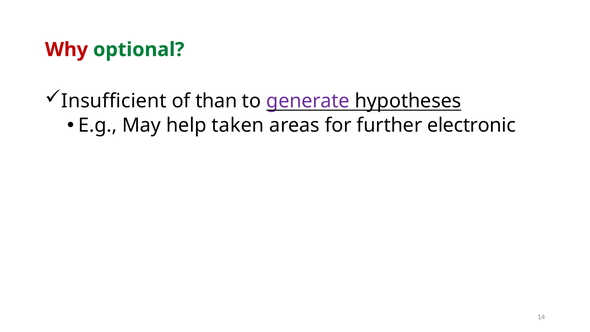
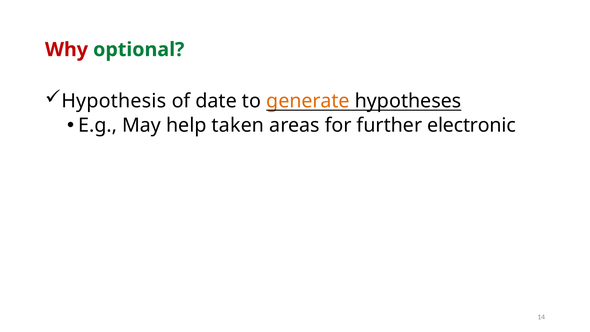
Insufficient: Insufficient -> Hypothesis (114, 101)
than: than -> date (216, 101)
generate colour: purple -> orange (308, 101)
